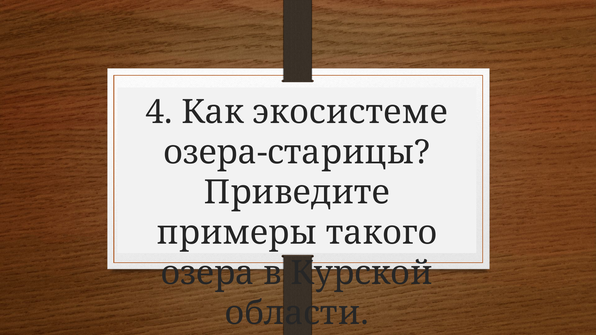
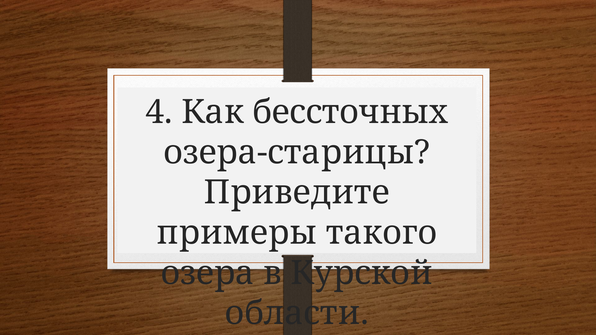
экосистеме: экосистеме -> бессточных (350, 112)
